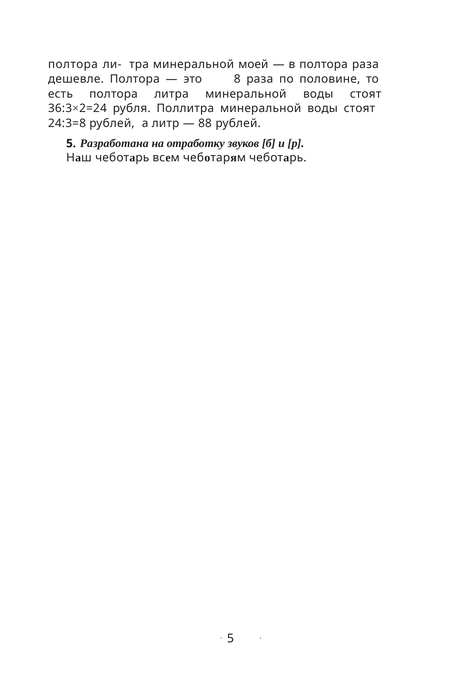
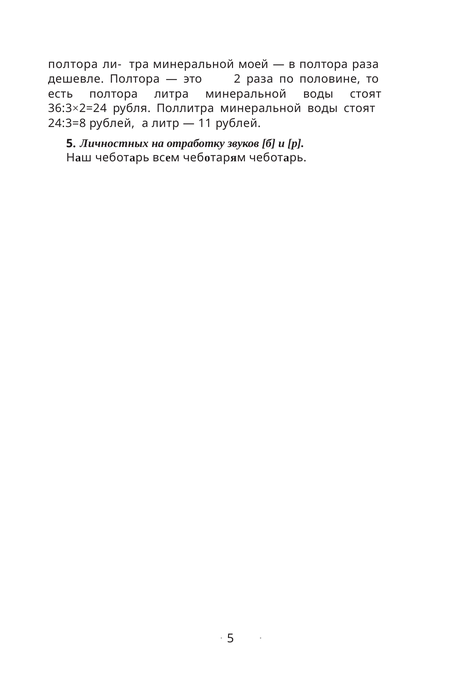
8: 8 -> 2 (237, 79)
88: 88 -> 11 (205, 123)
Разработана: Разработана -> Личностных (114, 144)
